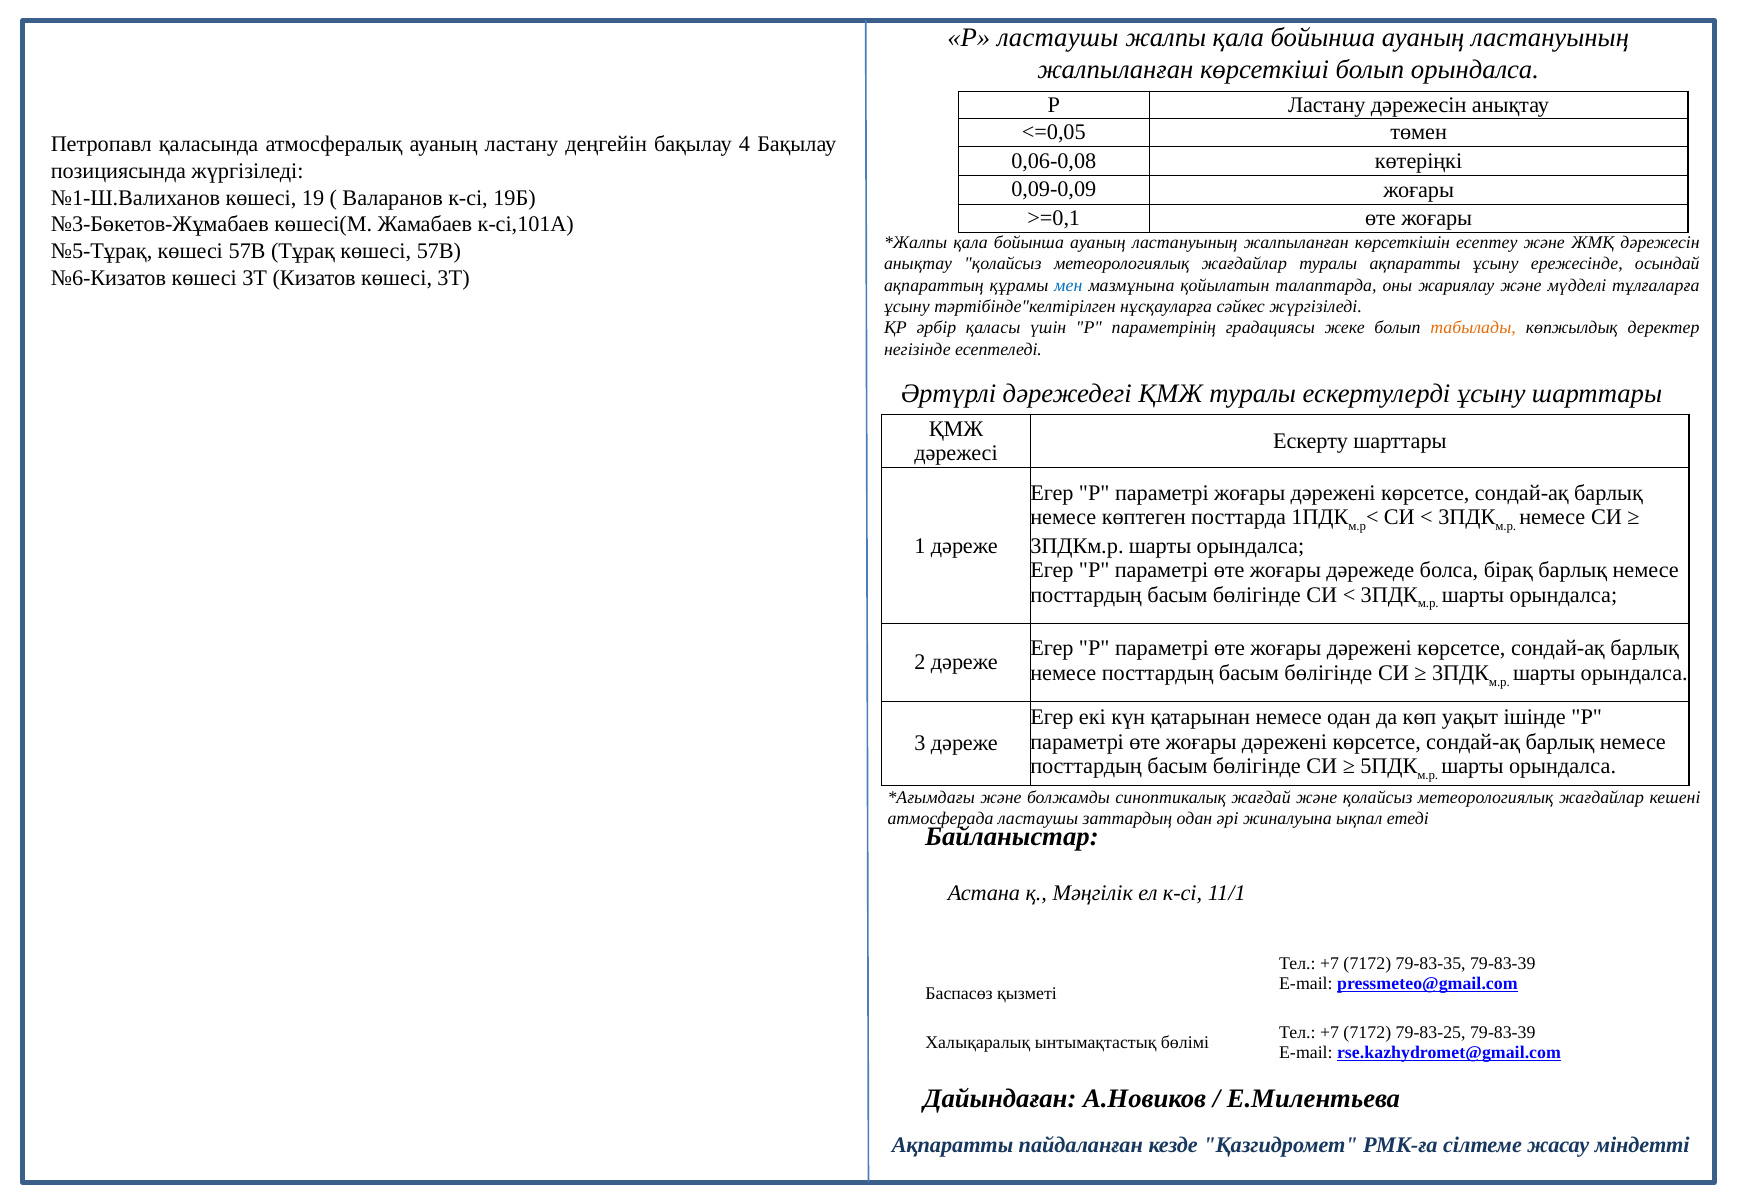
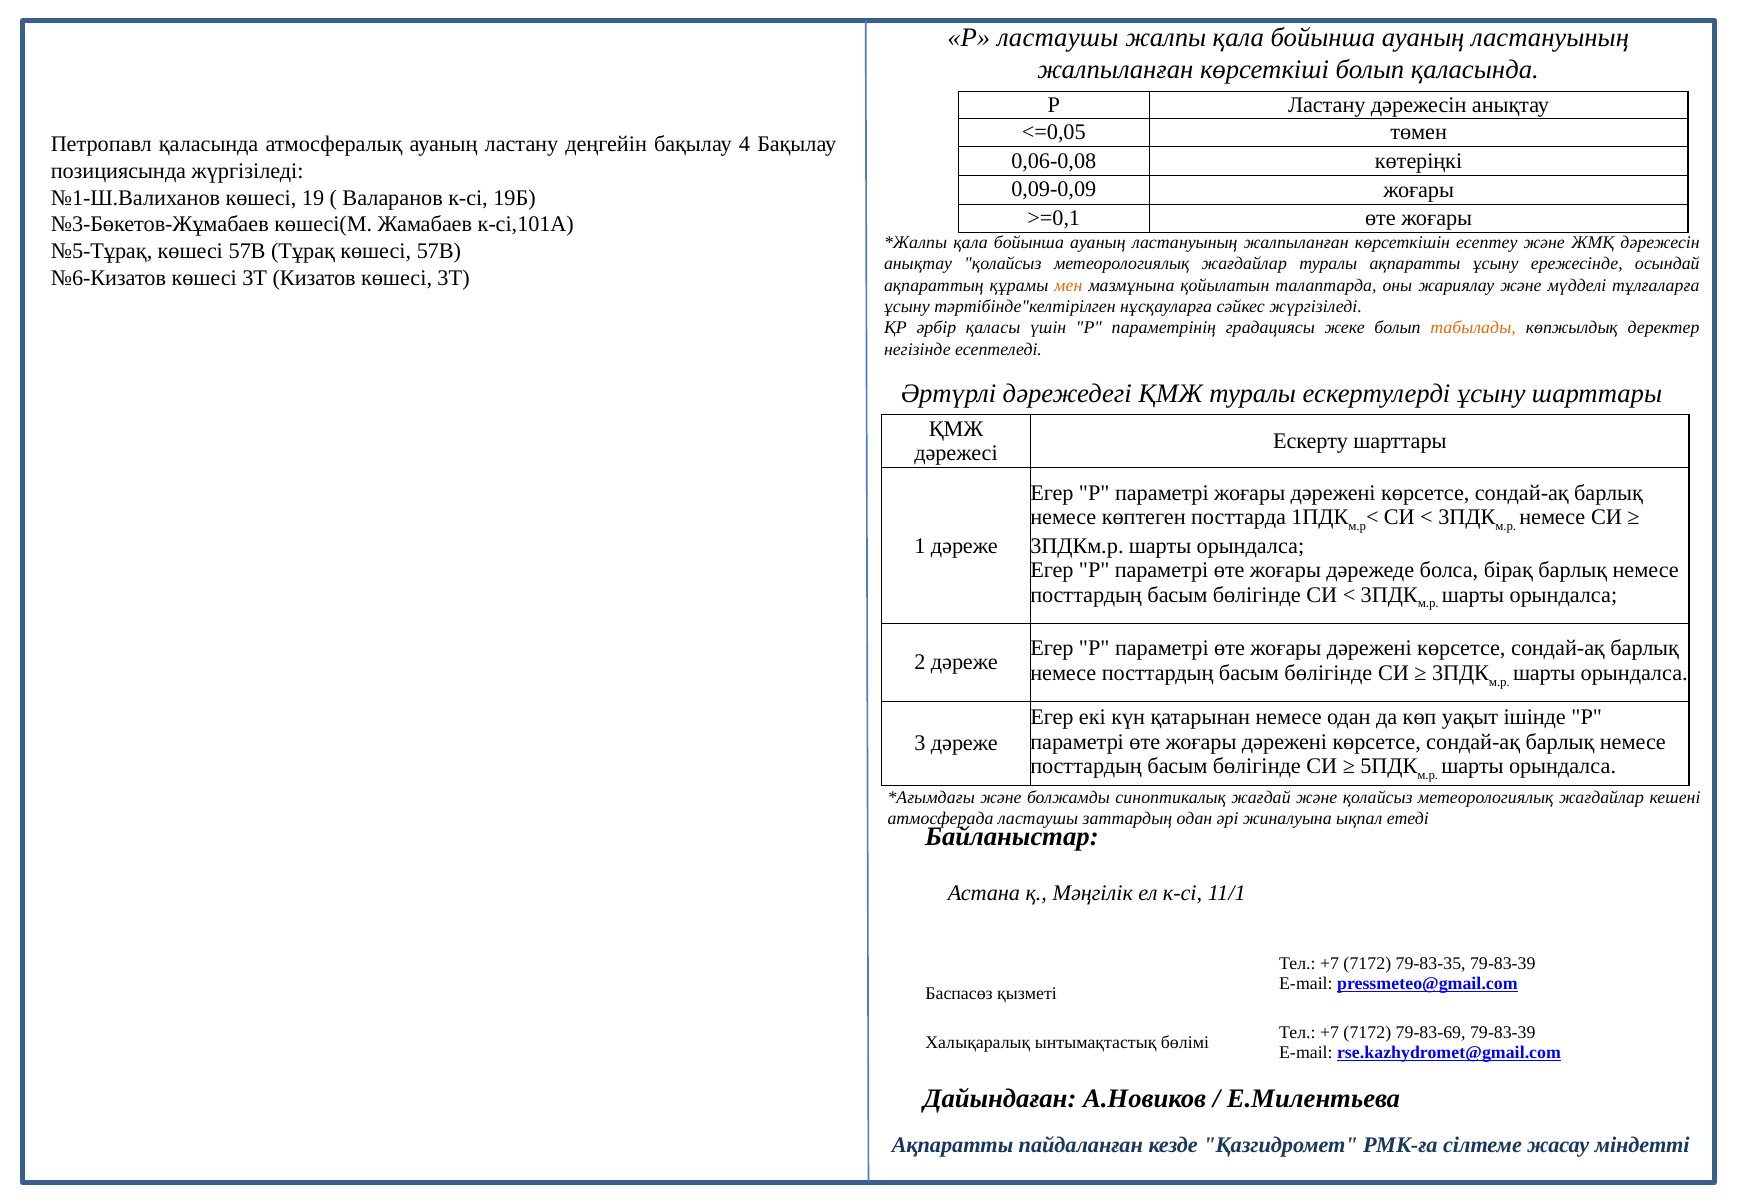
болып орындалса: орындалса -> қаласында (1475, 69)
мен colour: blue -> orange (1068, 285)
79-83-25: 79-83-25 -> 79-83-69 (1431, 1033)
